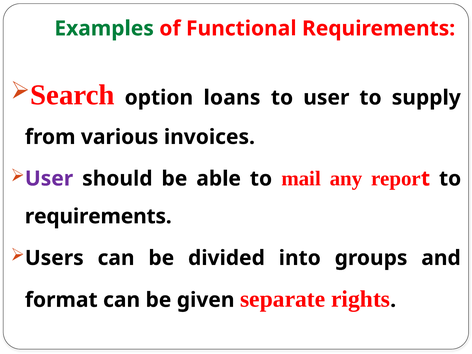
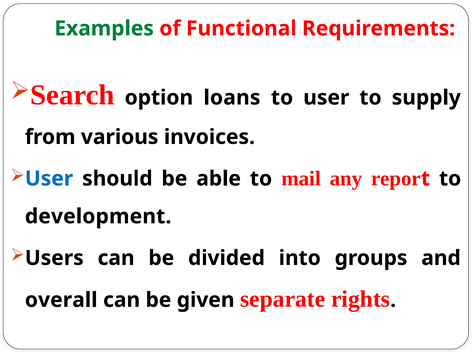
User colour: purple -> blue (49, 179)
requirements: requirements -> development (98, 216)
format: format -> overall (61, 300)
